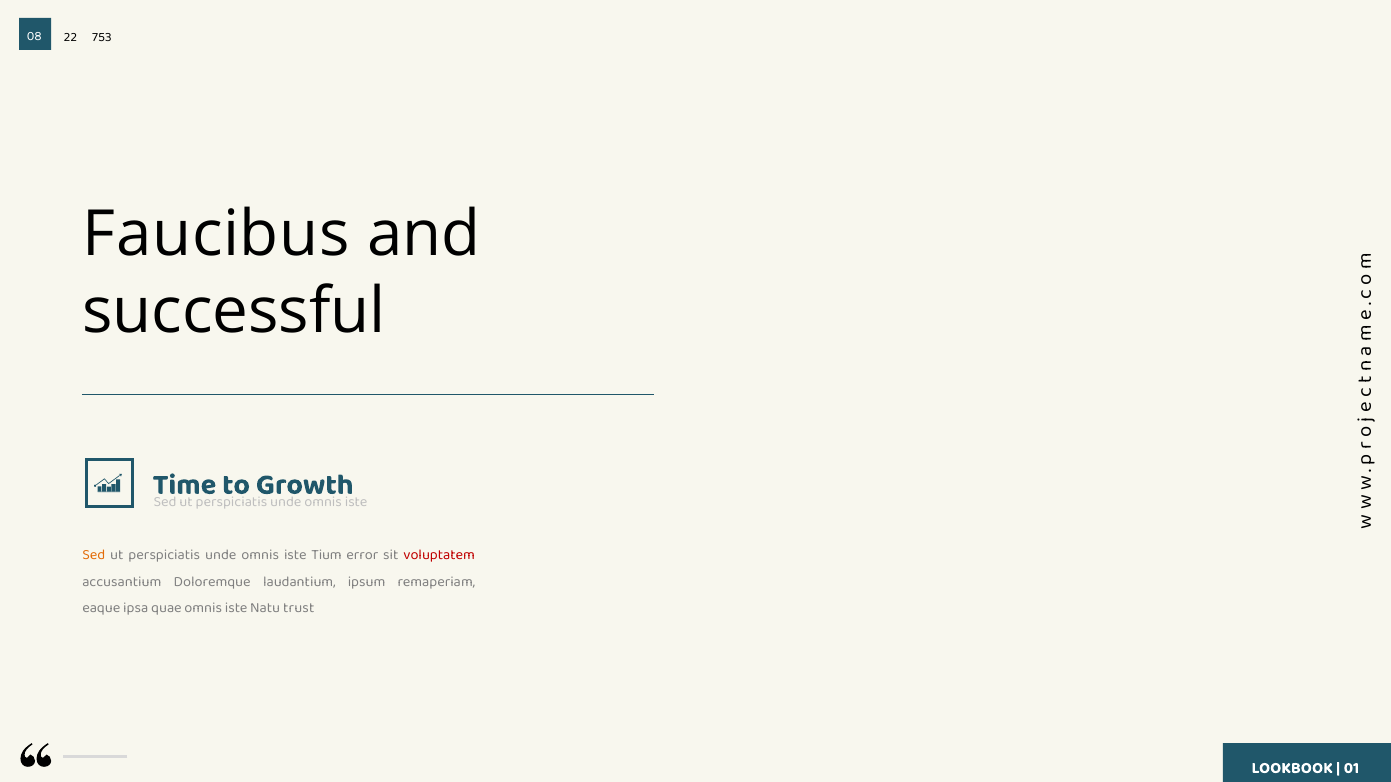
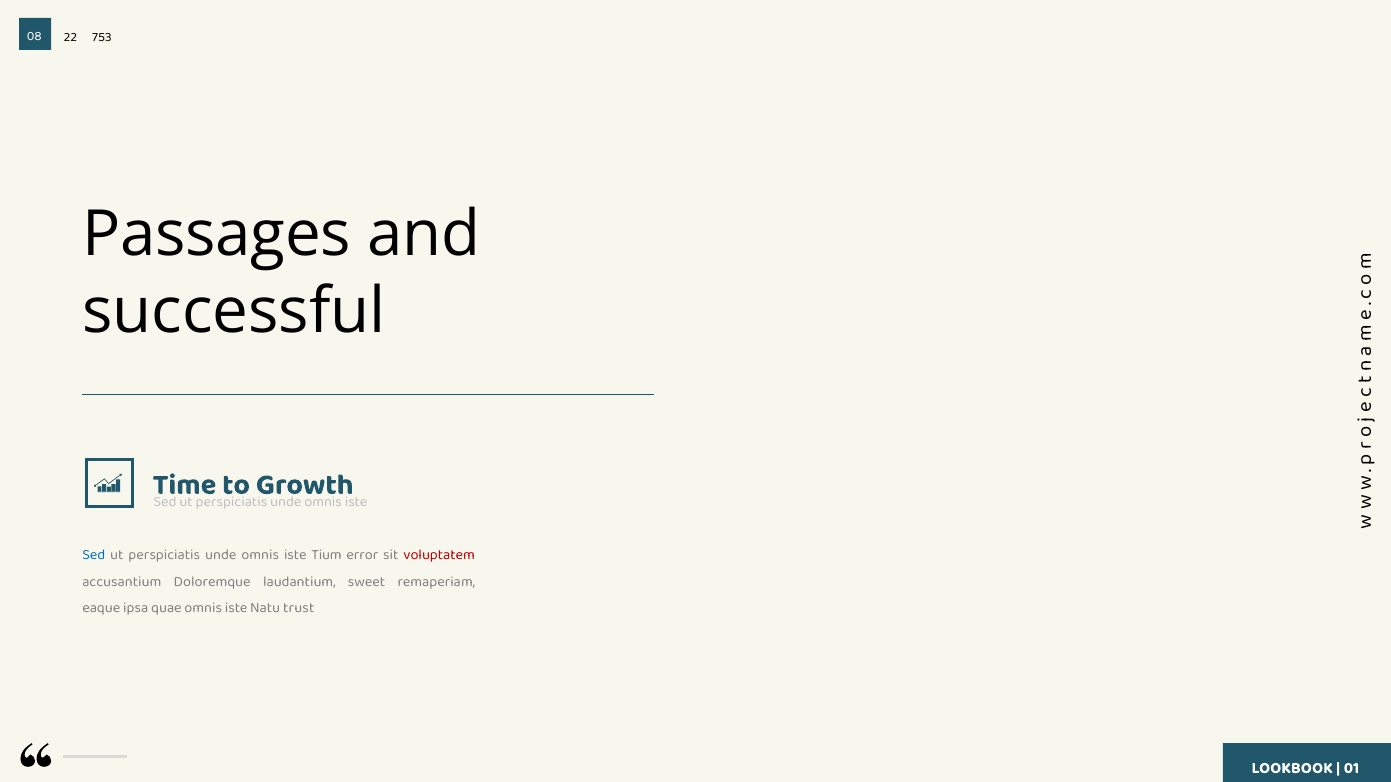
Faucibus: Faucibus -> Passages (217, 235)
Sed colour: orange -> blue (94, 555)
ipsum: ipsum -> sweet (367, 582)
